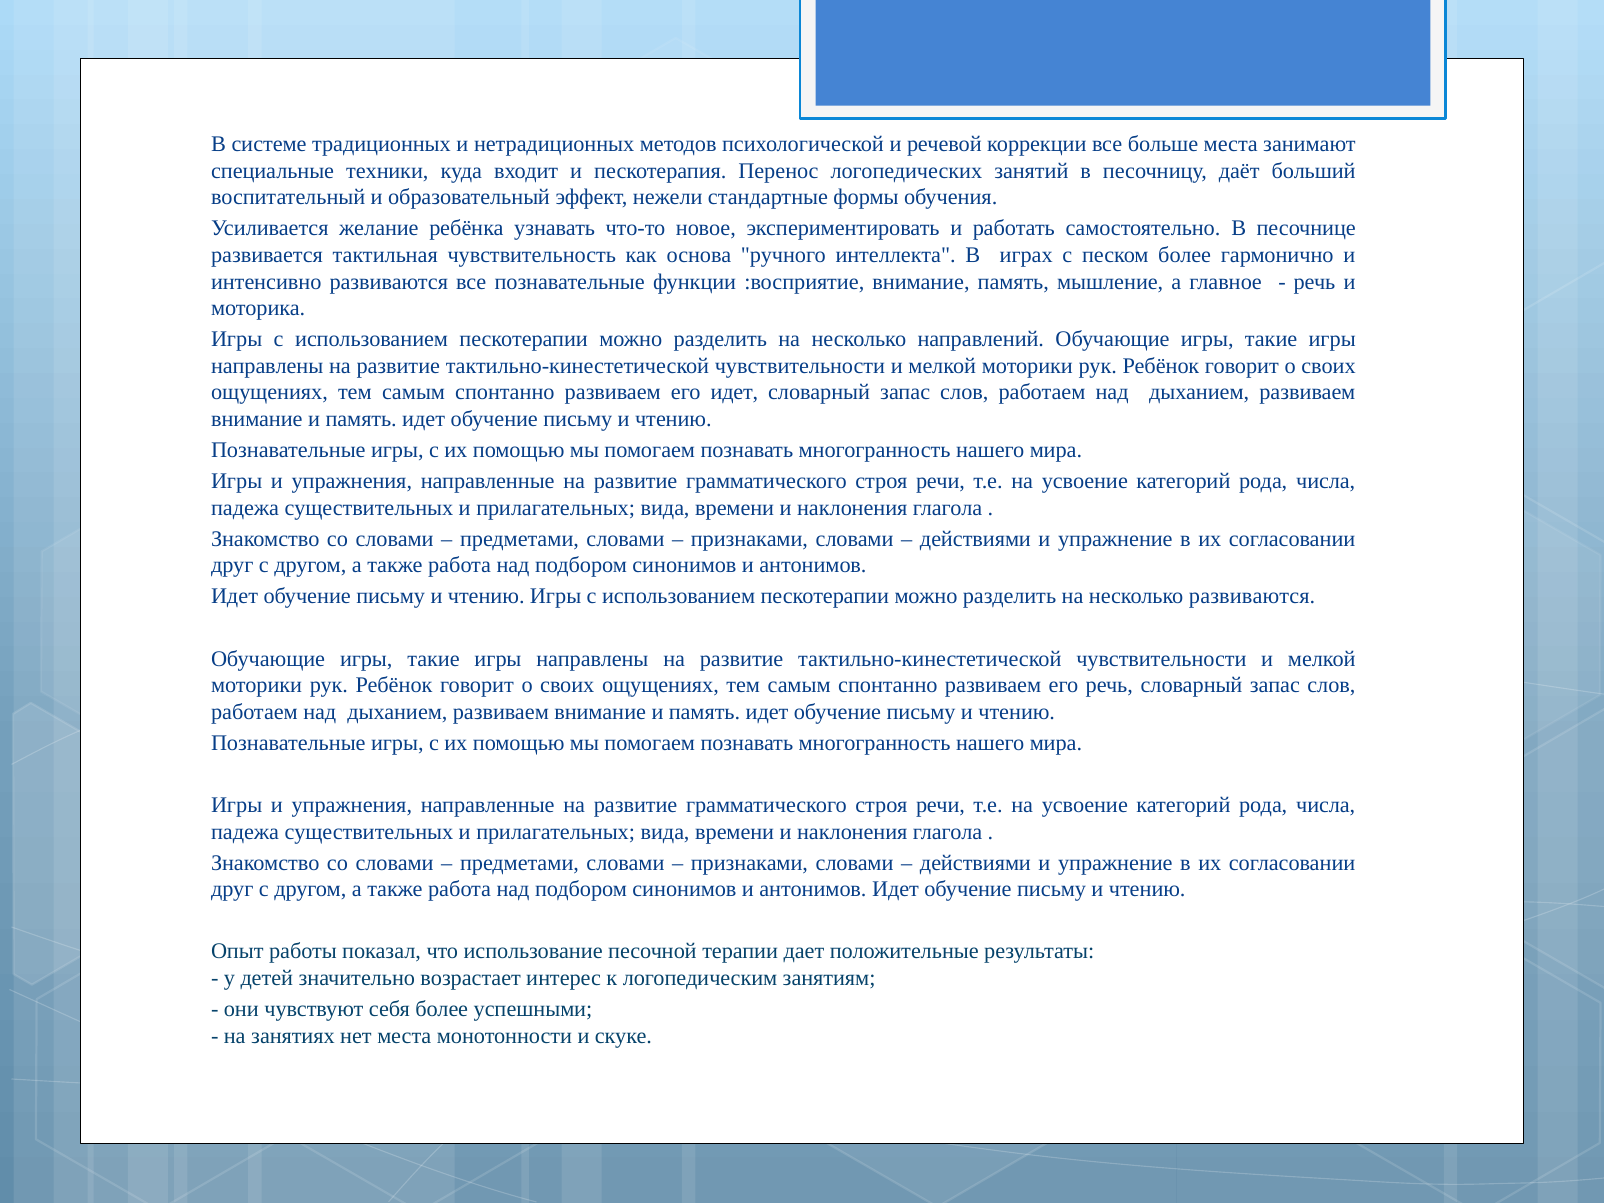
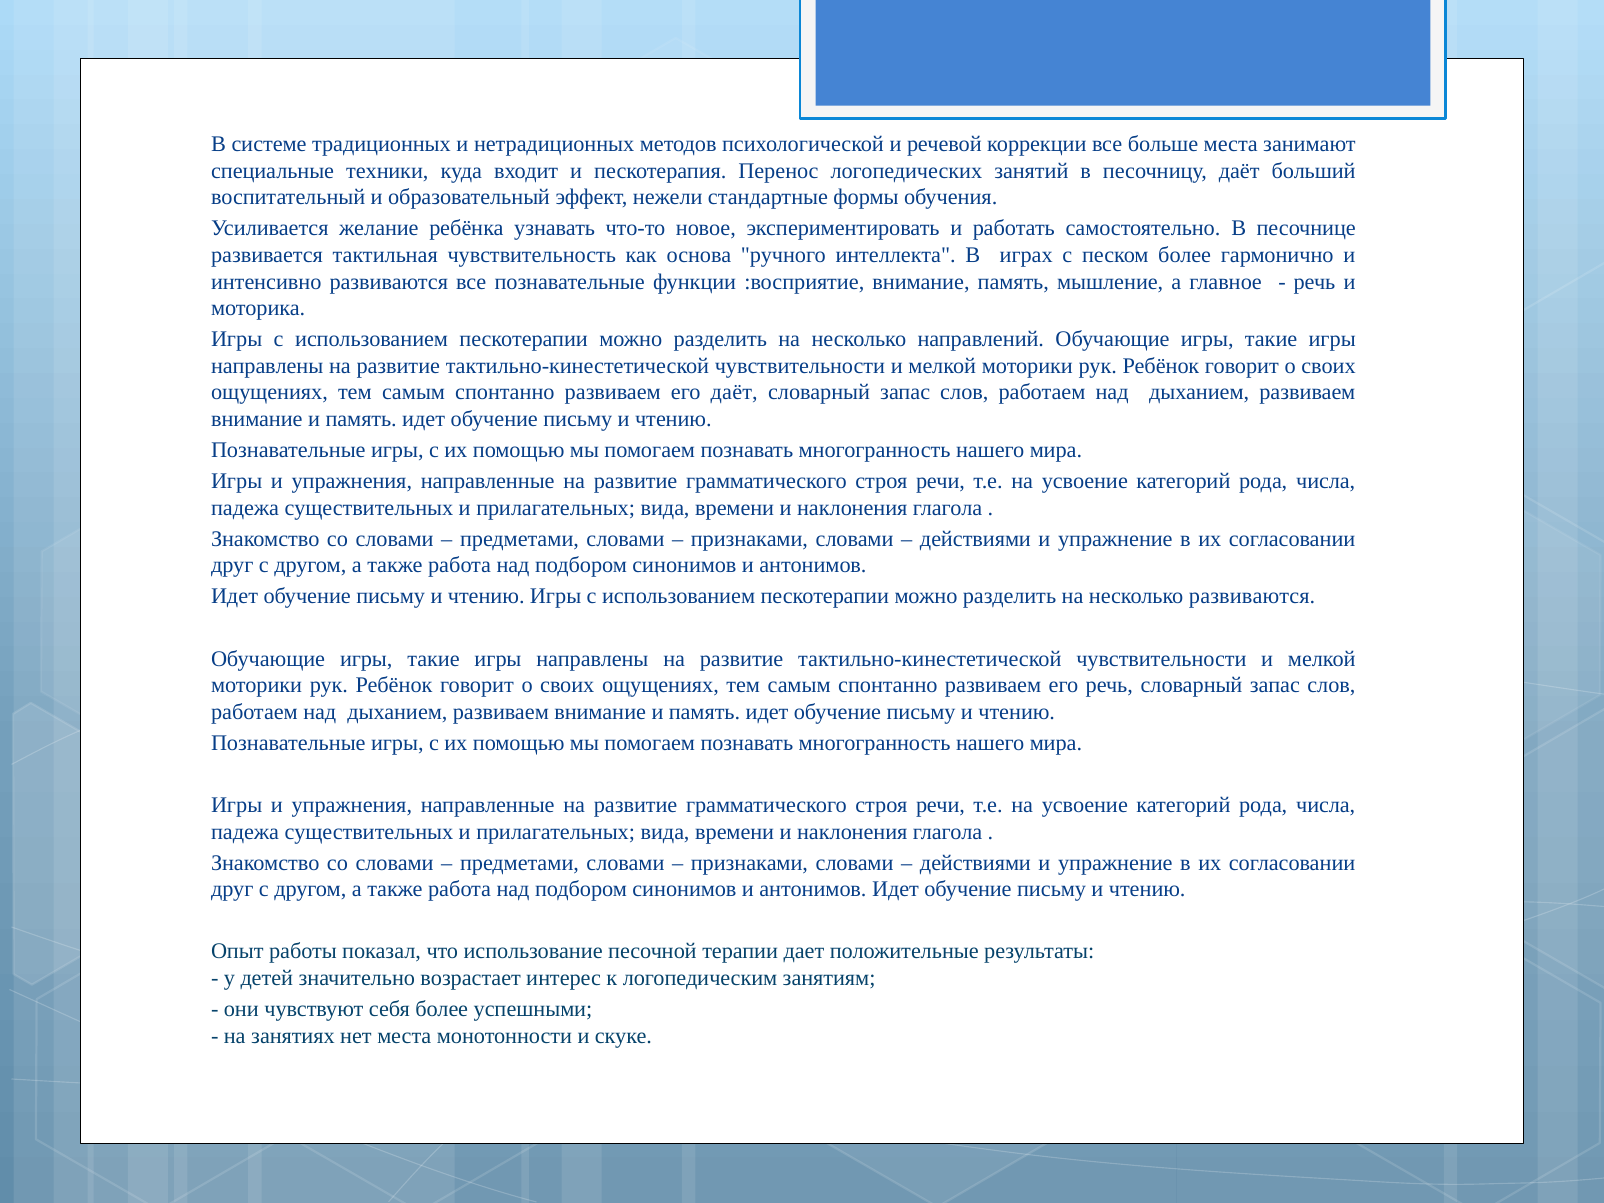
его идет: идет -> даёт (734, 393)
